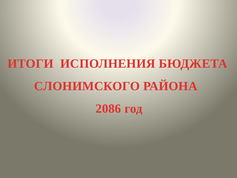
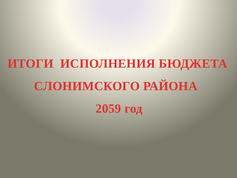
2086: 2086 -> 2059 (108, 109)
